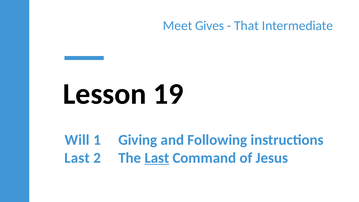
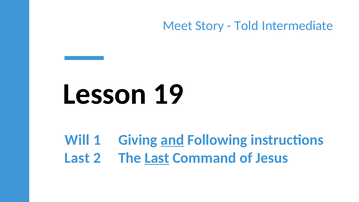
Gives: Gives -> Story (210, 26)
That: That -> Told (246, 26)
and underline: none -> present (172, 140)
